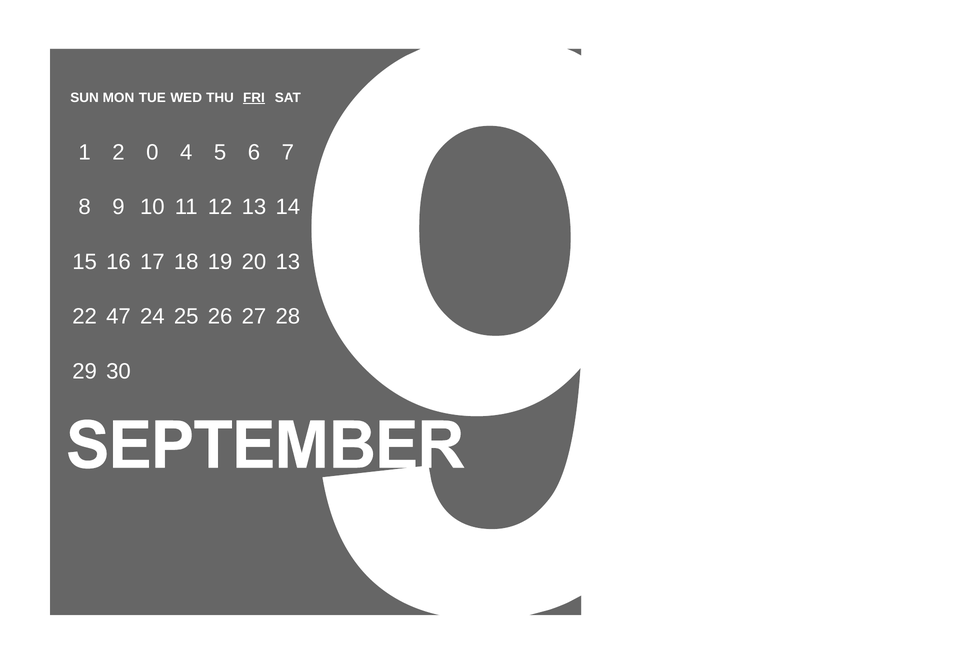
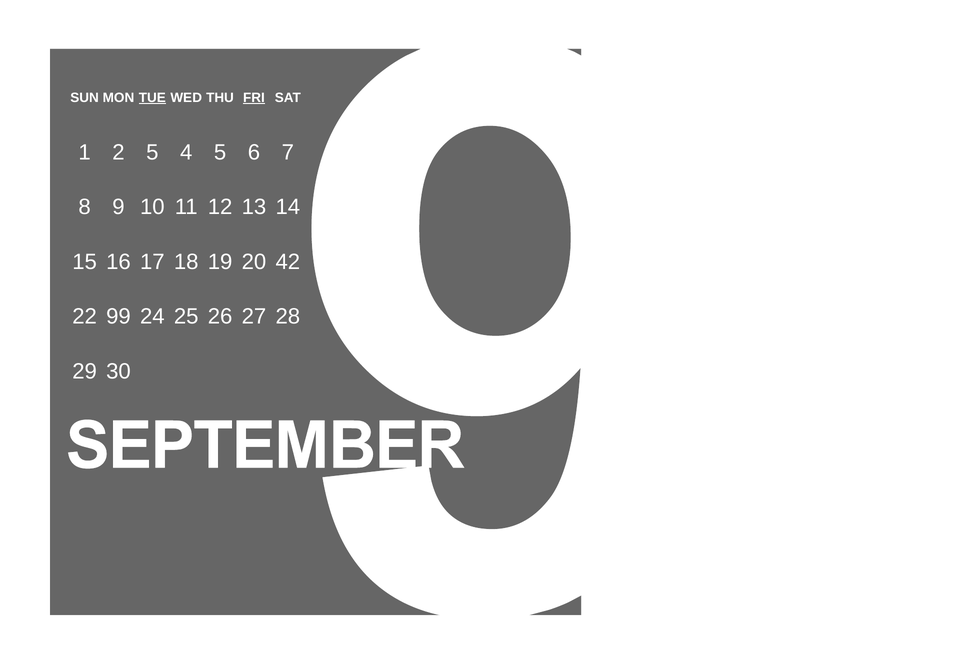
TUE underline: none -> present (152, 98)
2 0: 0 -> 5 (152, 152)
20 13: 13 -> 42 (288, 262)
47: 47 -> 99 (119, 317)
